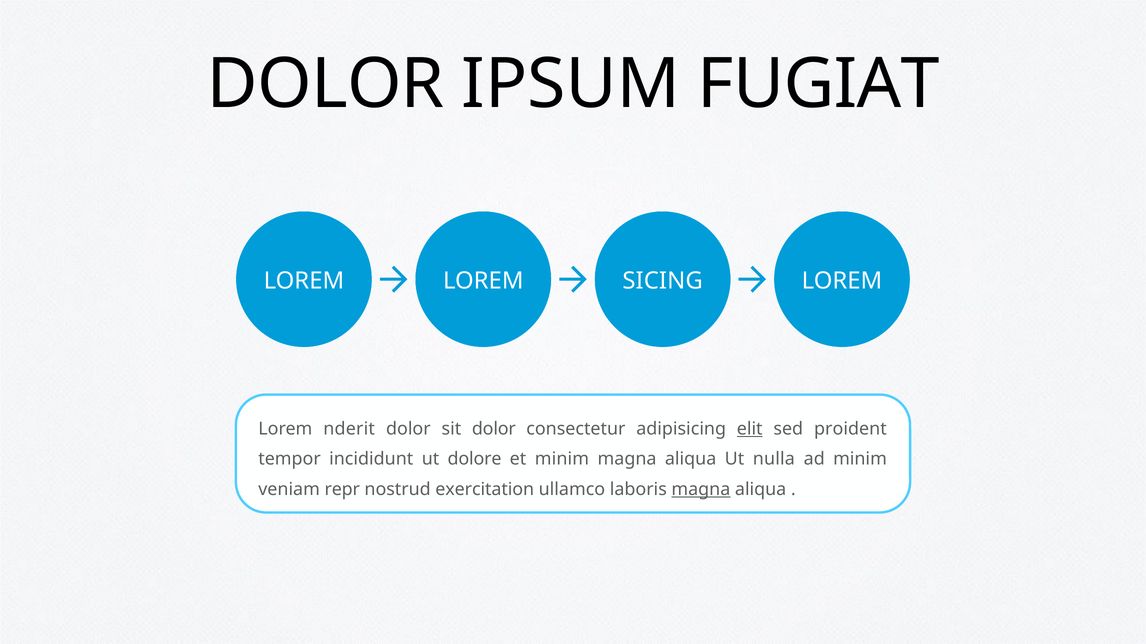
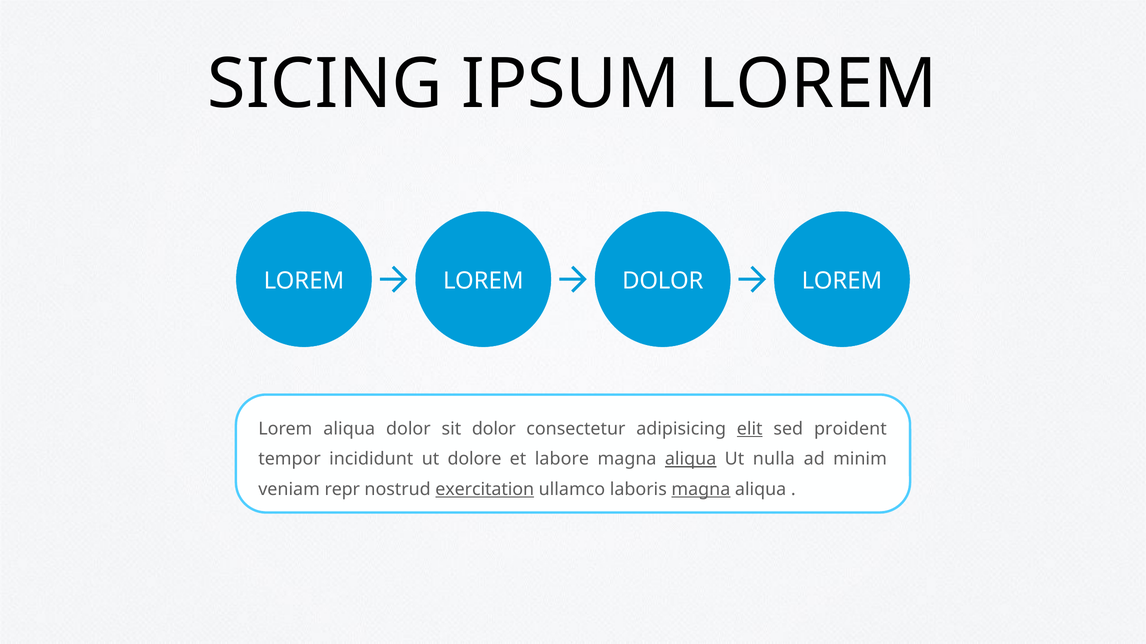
DOLOR: DOLOR -> SICING (325, 84)
IPSUM FUGIAT: FUGIAT -> LOREM (818, 84)
SICING: SICING -> DOLOR (663, 281)
Lorem nderit: nderit -> aliqua (349, 429)
et minim: minim -> labore (562, 460)
aliqua underline: none -> present (691, 460)
exercitation underline: none -> present (485, 490)
